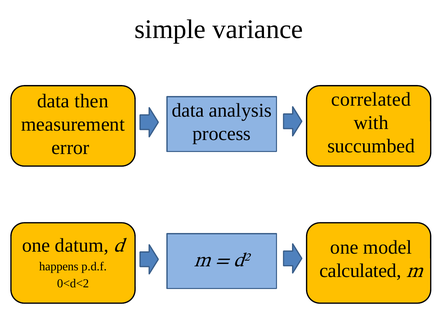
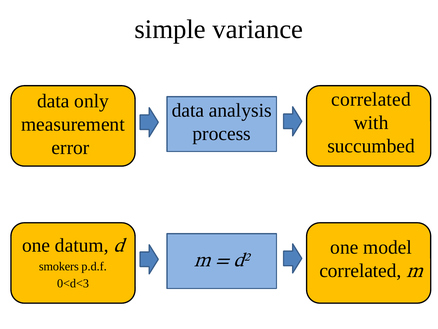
then: then -> only (92, 101)
happens: happens -> smokers (59, 266)
calculated: calculated -> correlated (360, 270)
0<d<2: 0<d<2 -> 0<d<3 (73, 283)
